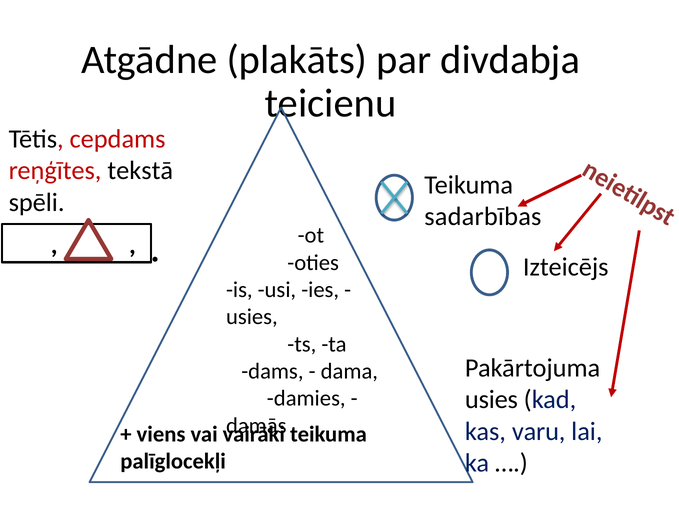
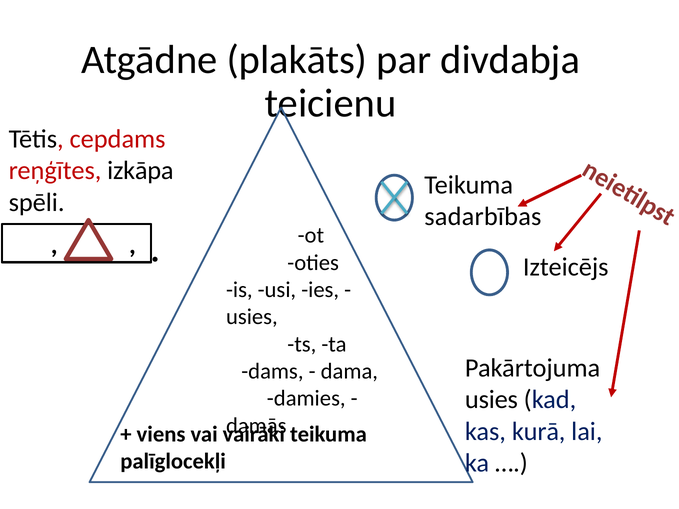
tekstā: tekstā -> izkāpa (140, 171)
varu: varu -> kurā (539, 432)
